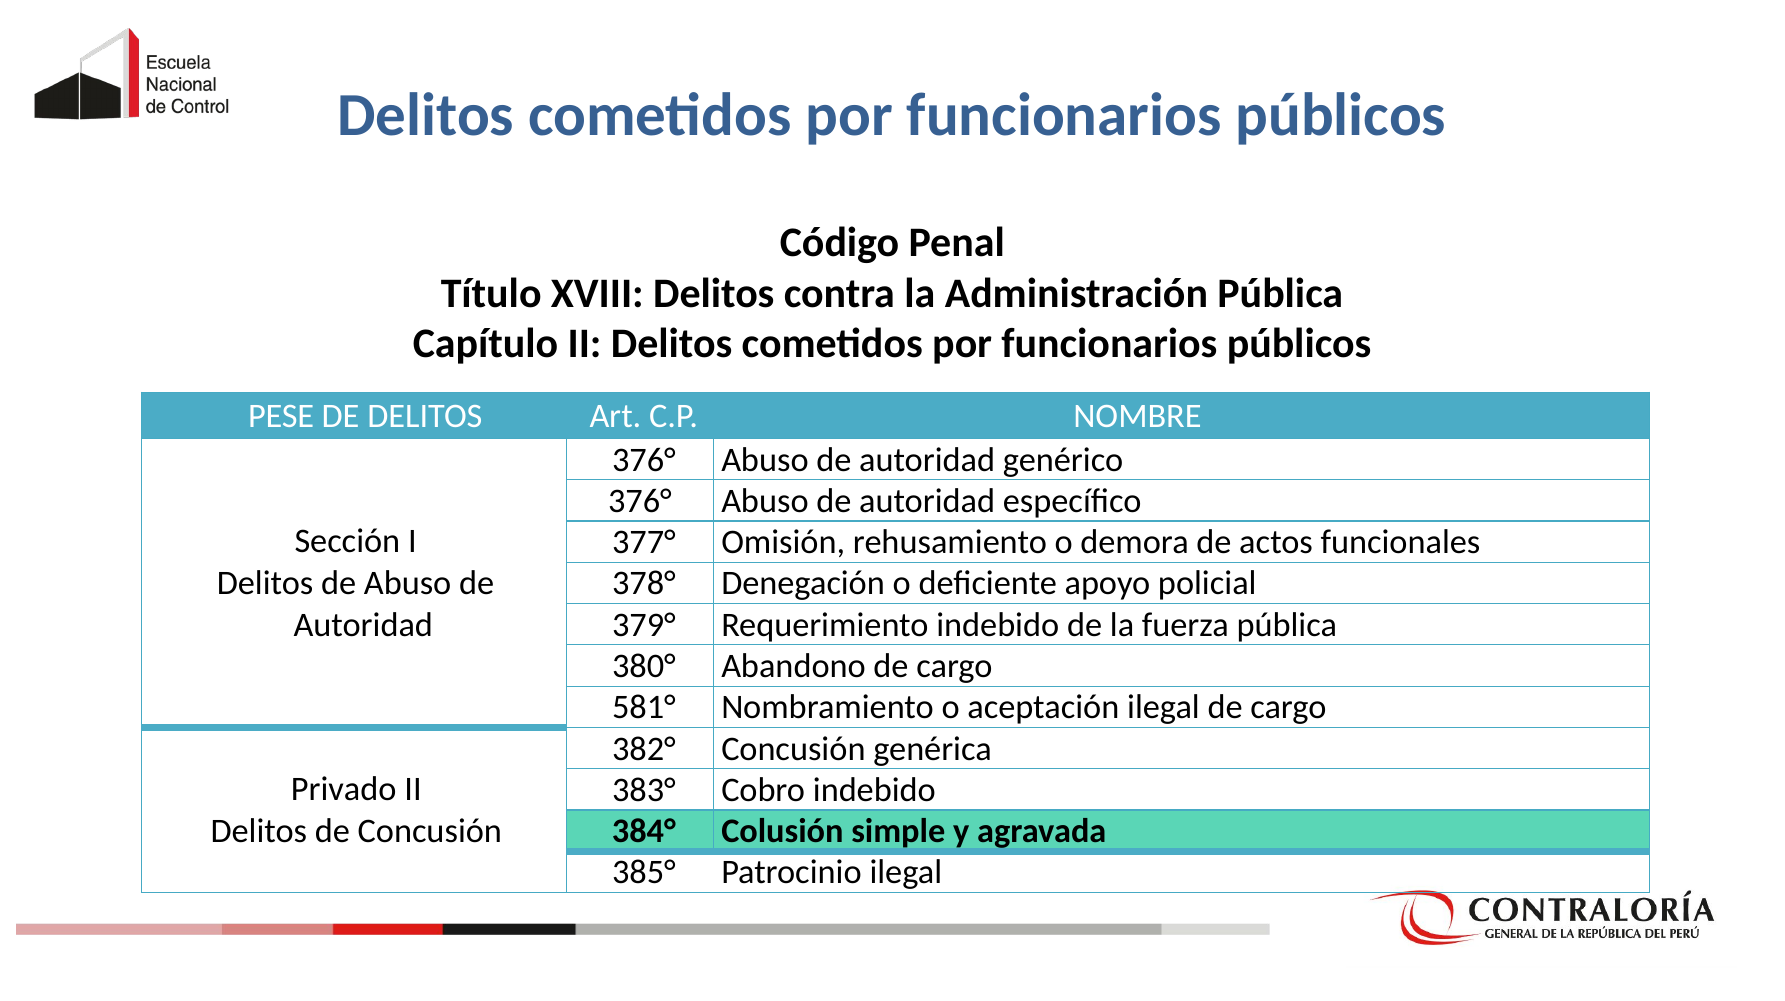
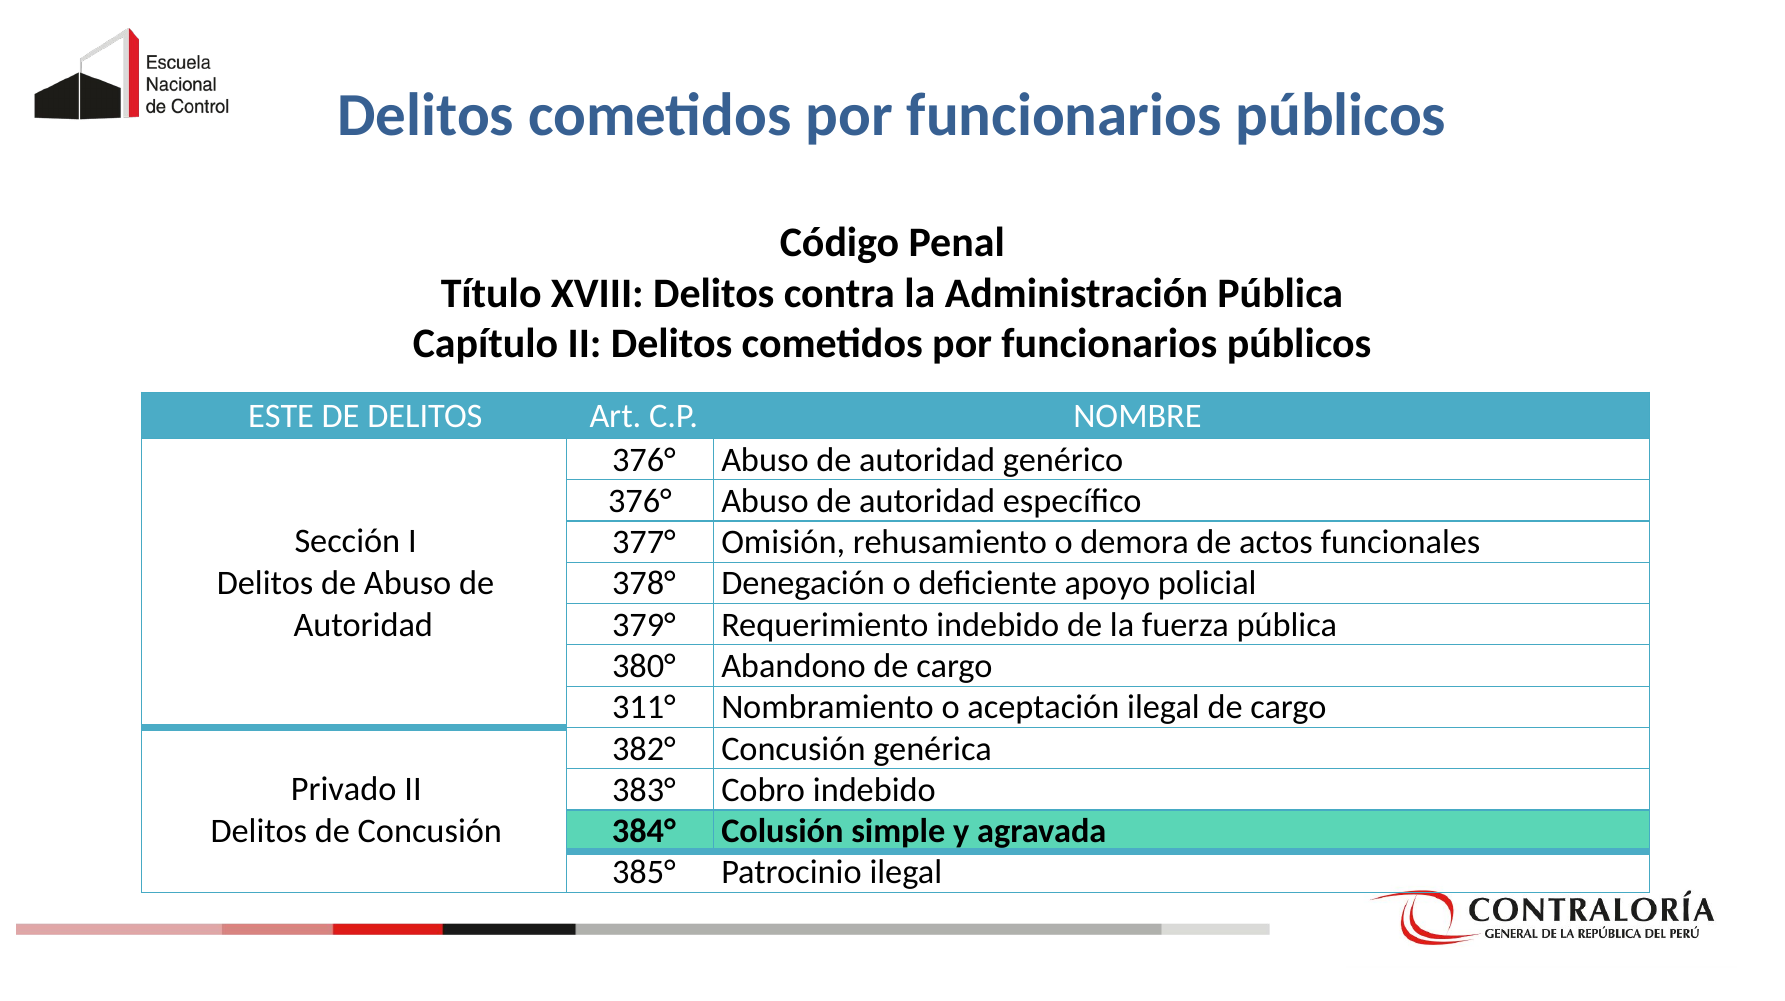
PESE: PESE -> ESTE (281, 416)
581°: 581° -> 311° (644, 707)
